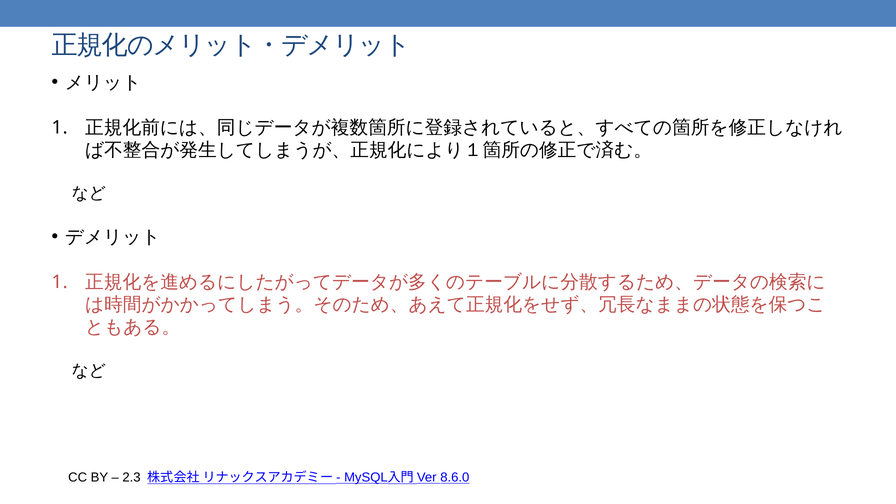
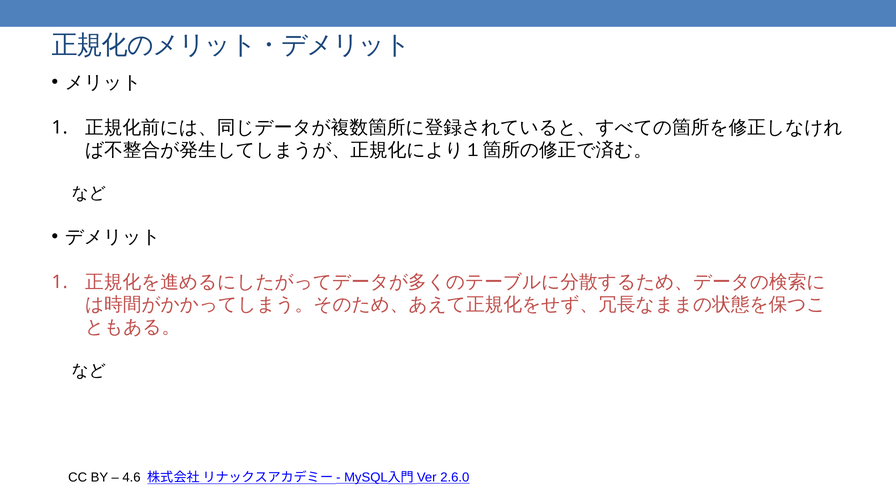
2.3: 2.3 -> 4.6 (131, 477)
8.6.0: 8.6.0 -> 2.6.0 (455, 477)
